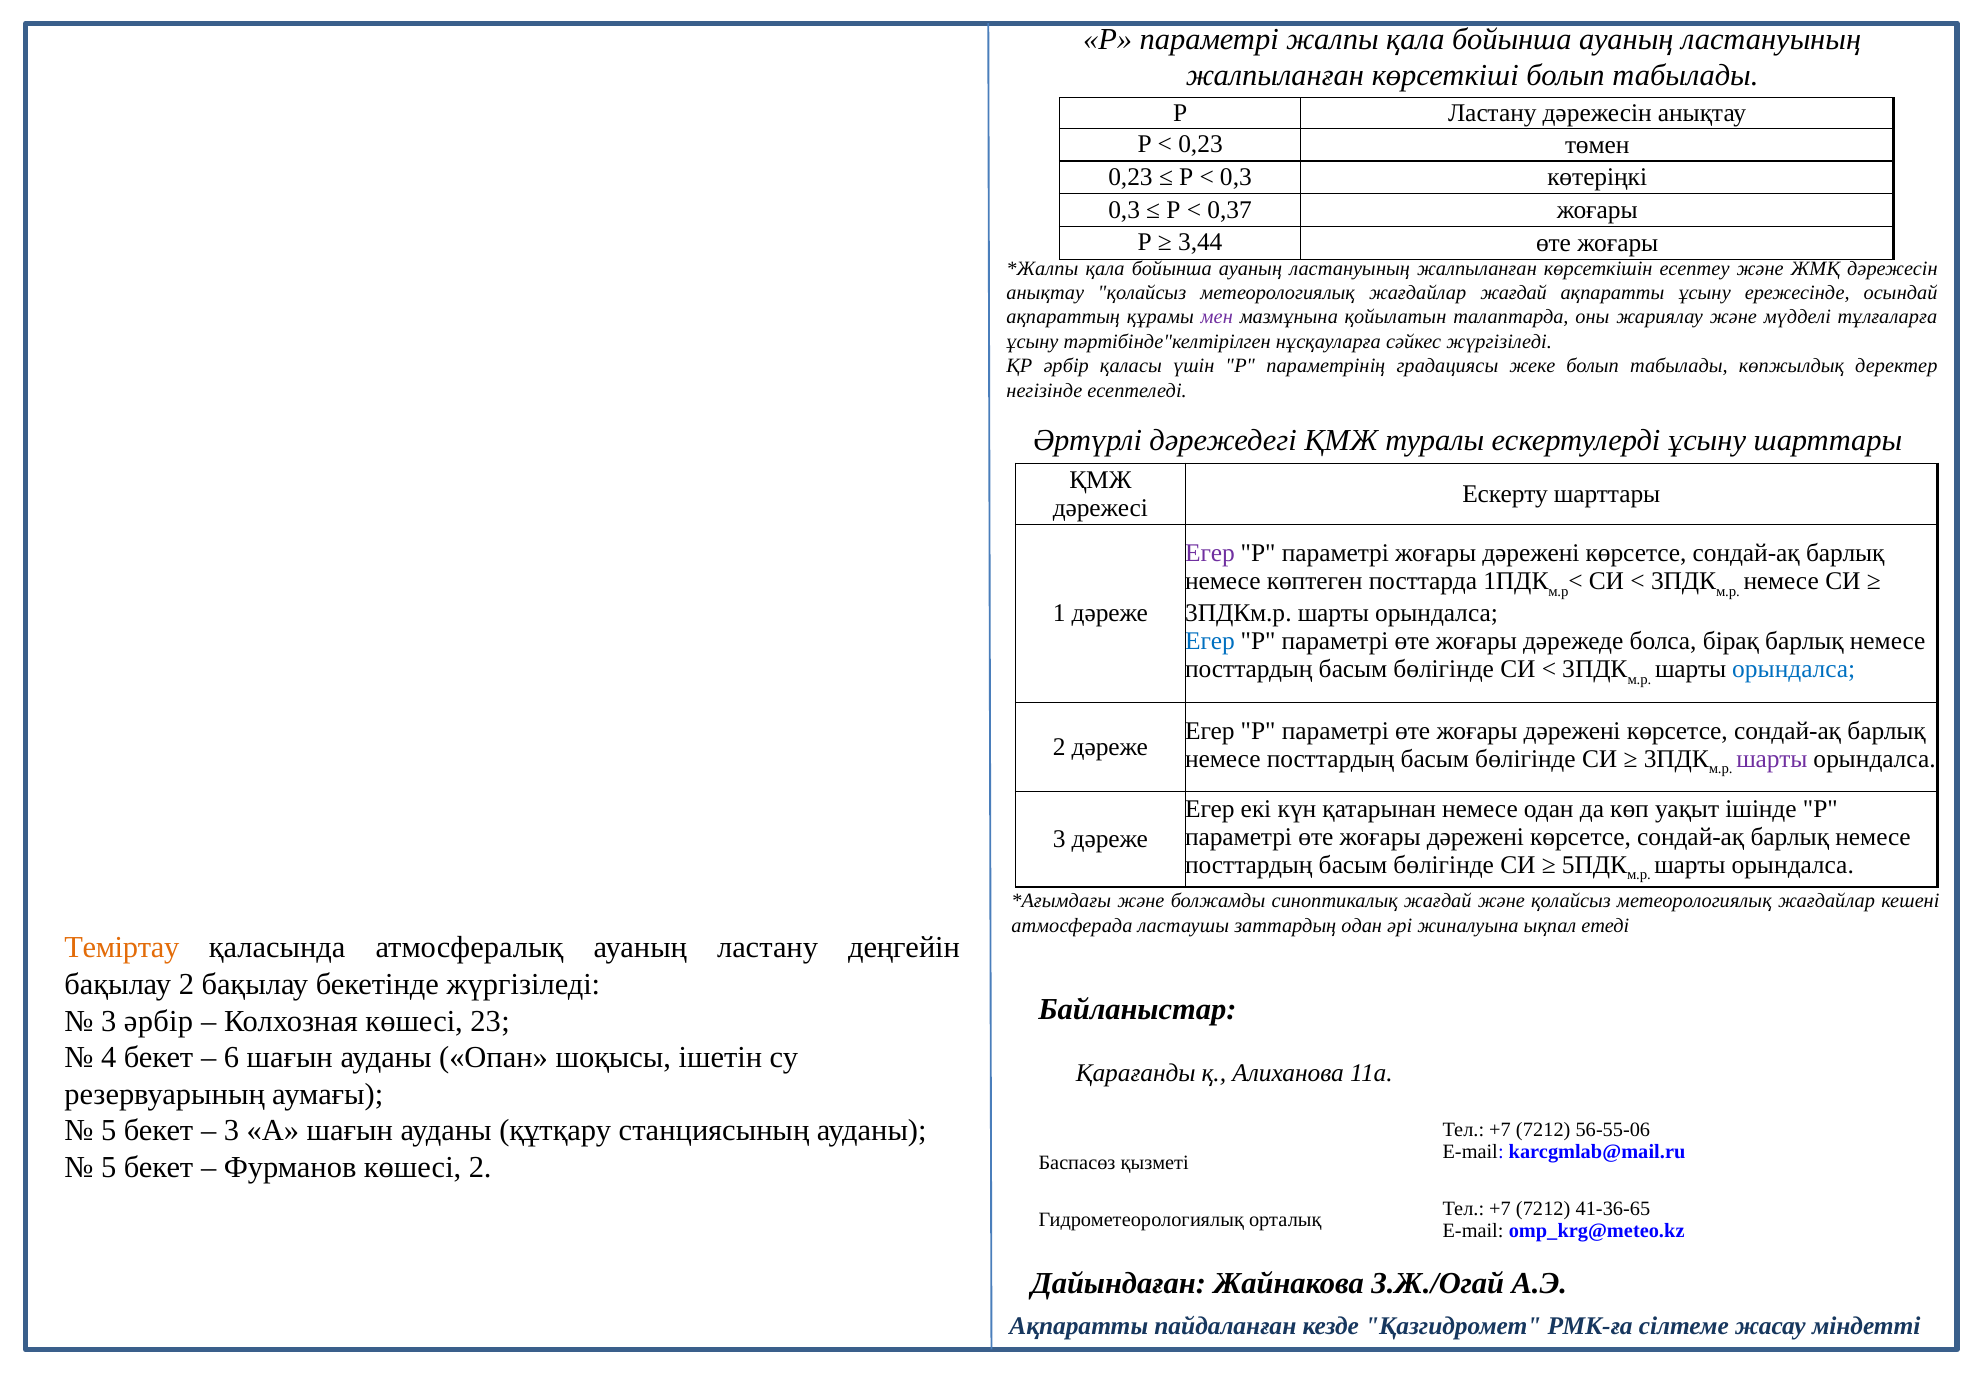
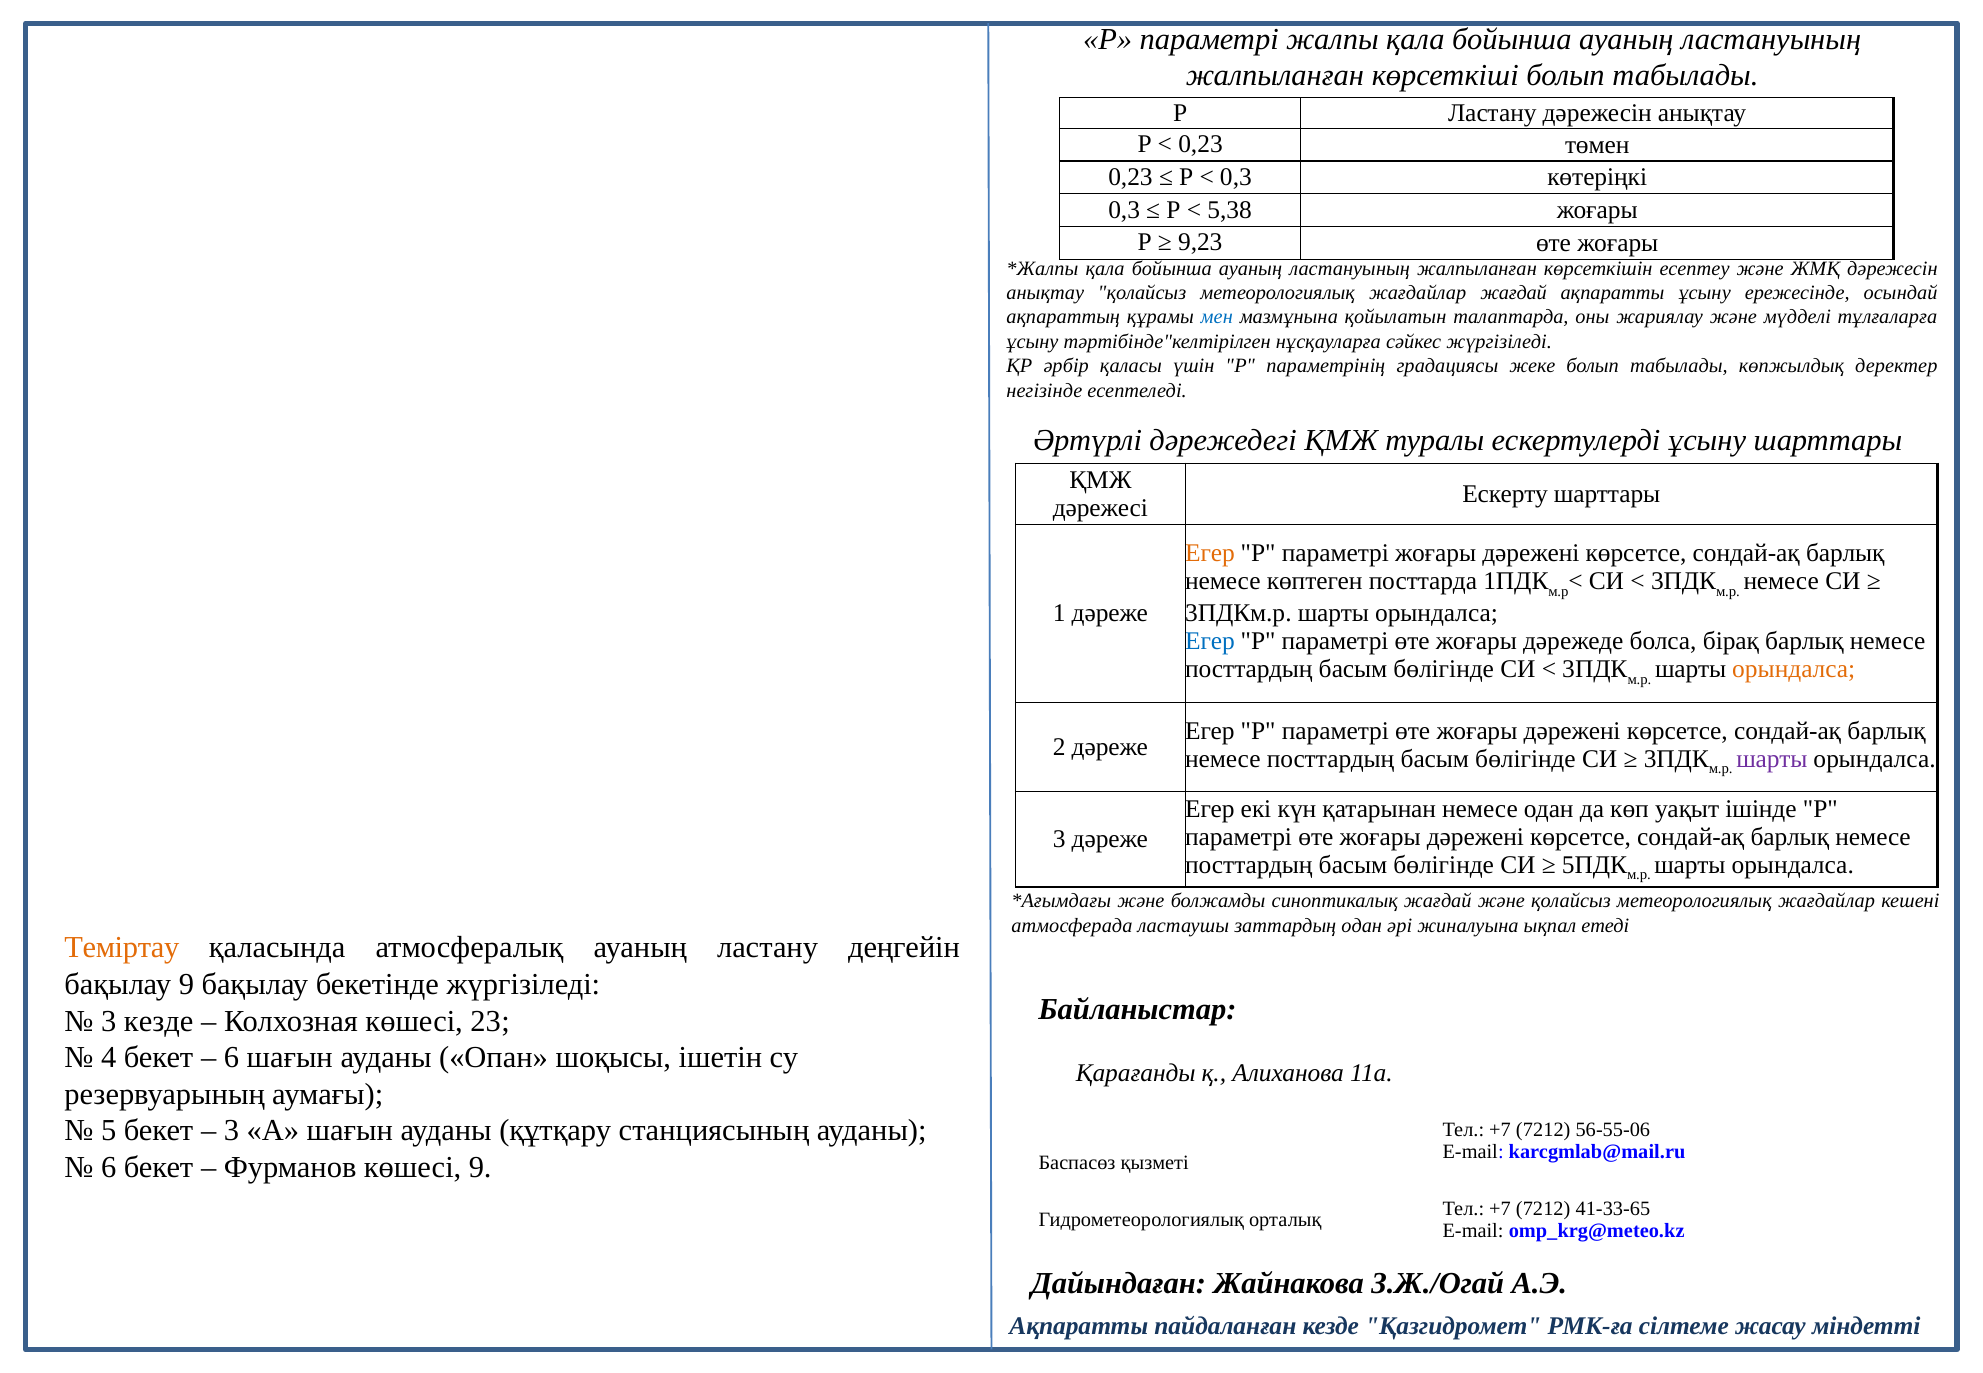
0,37: 0,37 -> 5,38 (1230, 210)
3,44: 3,44 -> 9,23 (1200, 243)
мен colour: purple -> blue (1217, 317)
Егер colour: purple -> orange (1210, 553)
орындалса colour: blue -> orange (1794, 669)
бақылау 2: 2 -> 9 (186, 984)
3 әрбір: әрбір -> кезде (159, 1021)
5: 5 -> 6 (109, 1167)
көшесі 2: 2 -> 9 (480, 1167)
41-36-65: 41-36-65 -> 41-33-65 (1613, 1208)
